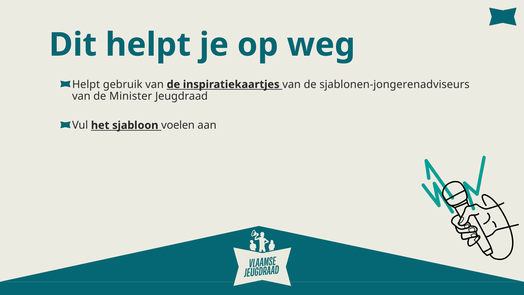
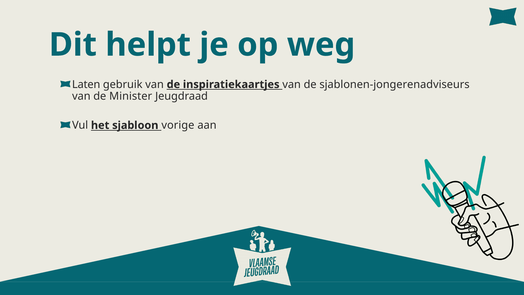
Helpt: Helpt -> Laten (86, 84)
voelen: voelen -> vorige (178, 125)
